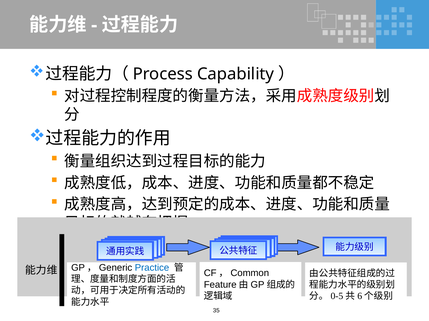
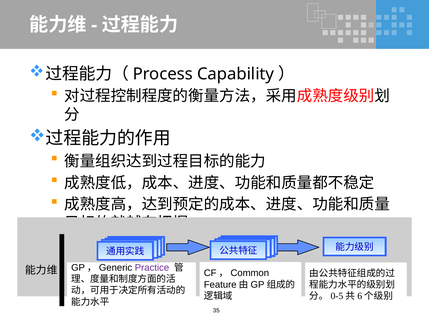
Practice colour: blue -> purple (152, 268)
